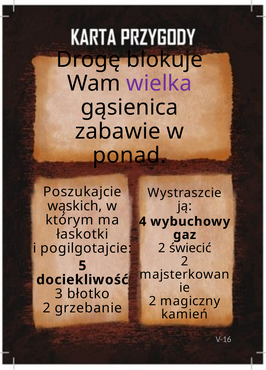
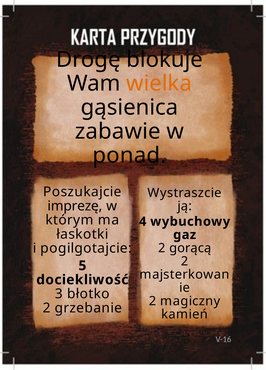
wielka colour: purple -> orange (159, 84)
wąskich: wąskich -> imprezę (75, 206)
świecić: świecić -> gorącą (190, 248)
